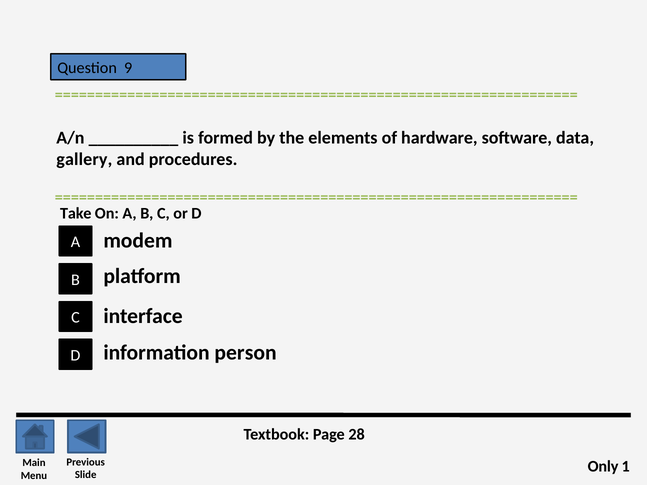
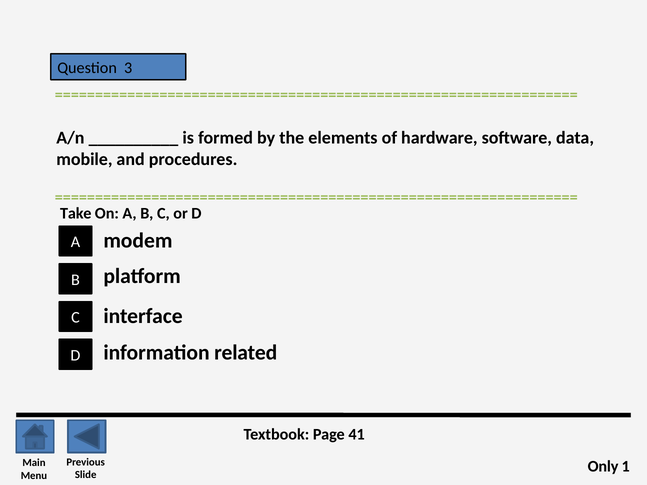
9: 9 -> 3 (128, 68)
gallery: gallery -> mobile (84, 159)
person: person -> related (246, 353)
28: 28 -> 41 (357, 435)
